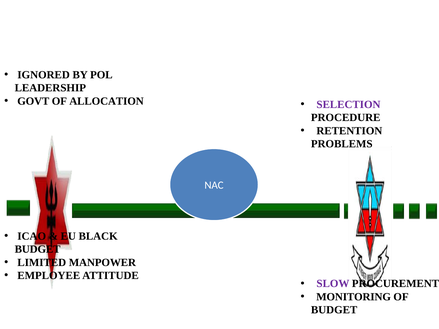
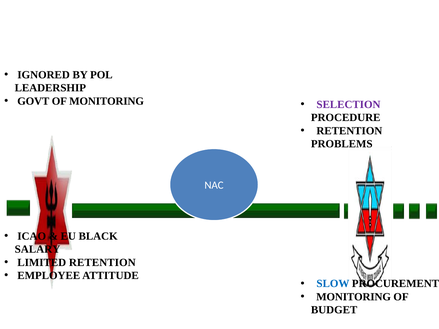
OF ALLOCATION: ALLOCATION -> MONITORING (107, 101)
BUDGET: BUDGET -> SALARY (37, 249)
LIMITED MANPOWER: MANPOWER -> RETENTION (102, 263)
SLOW colour: purple -> blue (333, 284)
